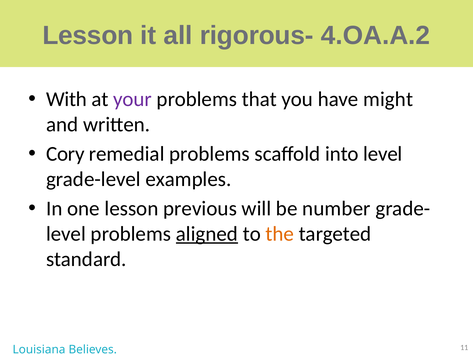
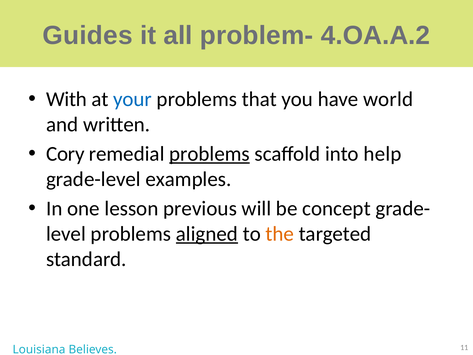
Lesson: Lesson -> Guides (88, 35)
rigorous-: rigorous- -> problem- (257, 35)
your colour: purple -> blue (132, 99)
might: might -> world (388, 99)
problems underline: none -> present (210, 154)
into level: level -> help (383, 154)
number: number -> concept (336, 209)
